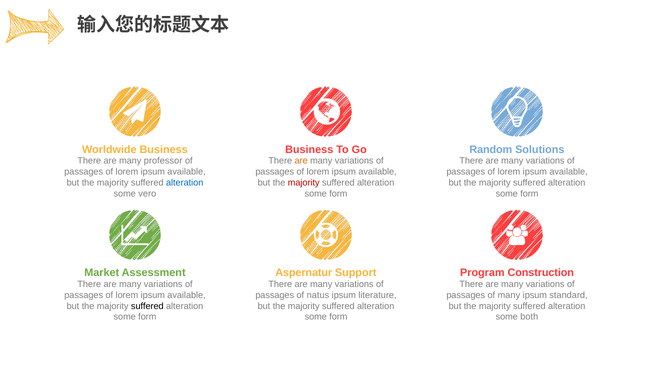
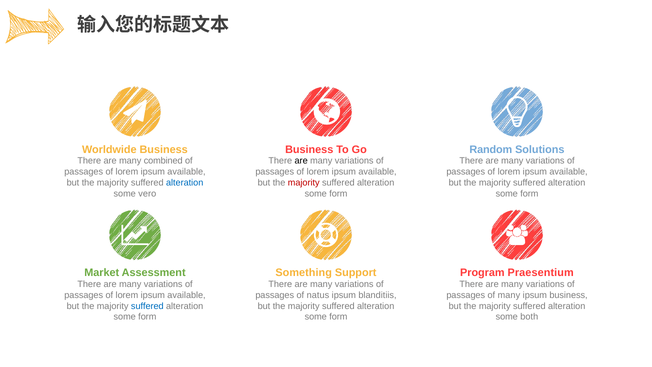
professor: professor -> combined (163, 161)
are colour: orange -> black (301, 161)
Aspernatur: Aspernatur -> Something (304, 273)
Construction: Construction -> Praesentium (541, 273)
literature: literature -> blanditiis (377, 295)
ipsum standard: standard -> business (569, 295)
suffered colour: black -> blue (147, 306)
